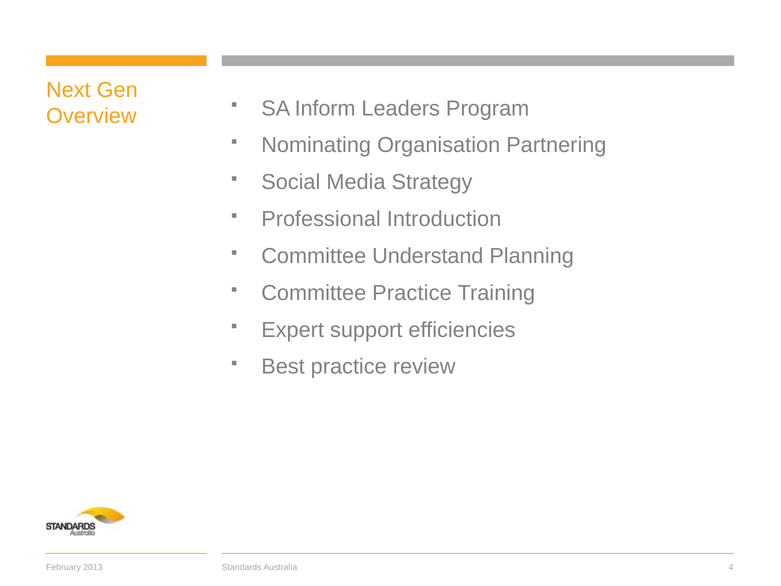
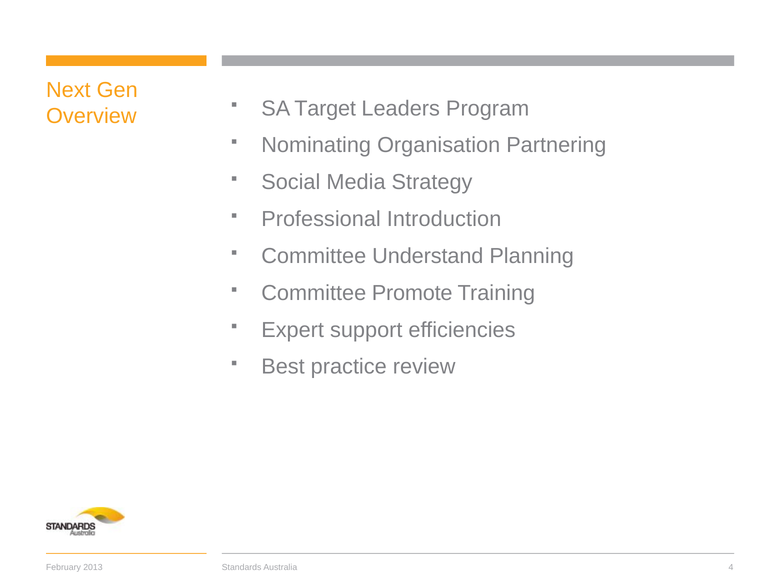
Inform: Inform -> Target (325, 108)
Committee Practice: Practice -> Promote (412, 293)
